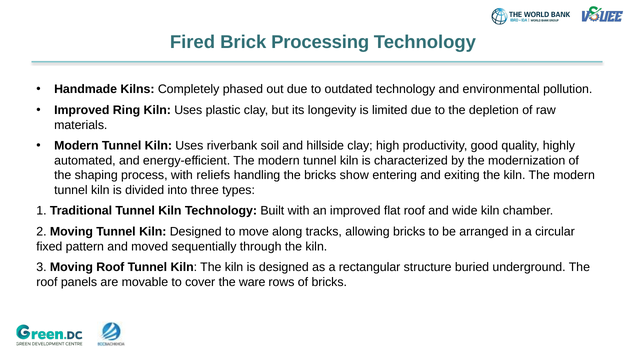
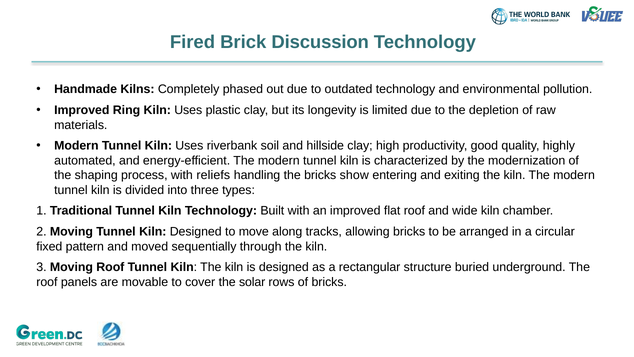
Processing: Processing -> Discussion (320, 42)
ware: ware -> solar (252, 282)
